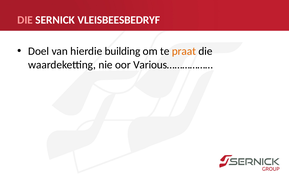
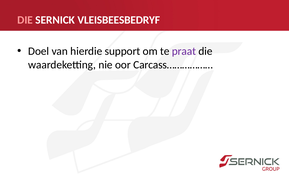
building: building -> support (123, 51)
praat colour: orange -> purple (184, 51)
Various………………: Various……………… -> Carcass……………… (173, 65)
